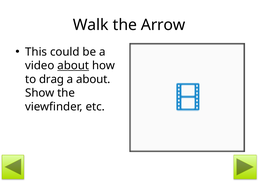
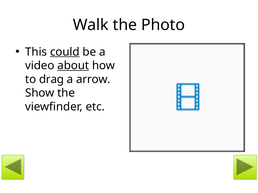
Arrow: Arrow -> Photo (163, 25)
could underline: none -> present (65, 52)
a about: about -> arrow (93, 79)
